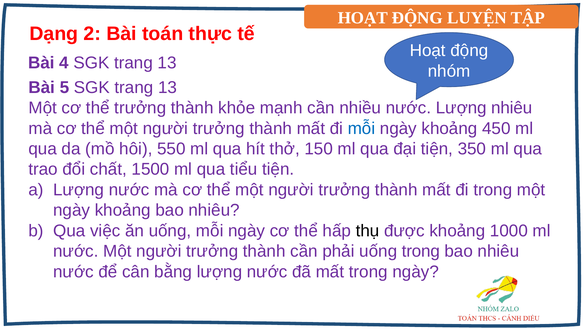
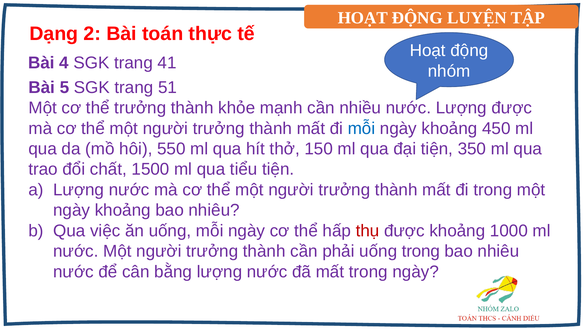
4 SGK trang 13: 13 -> 41 (167, 63)
5 SGK trang 13: 13 -> 51 (168, 87)
Lượng nhiêu: nhiêu -> được (512, 108)
thụ colour: black -> red (368, 231)
